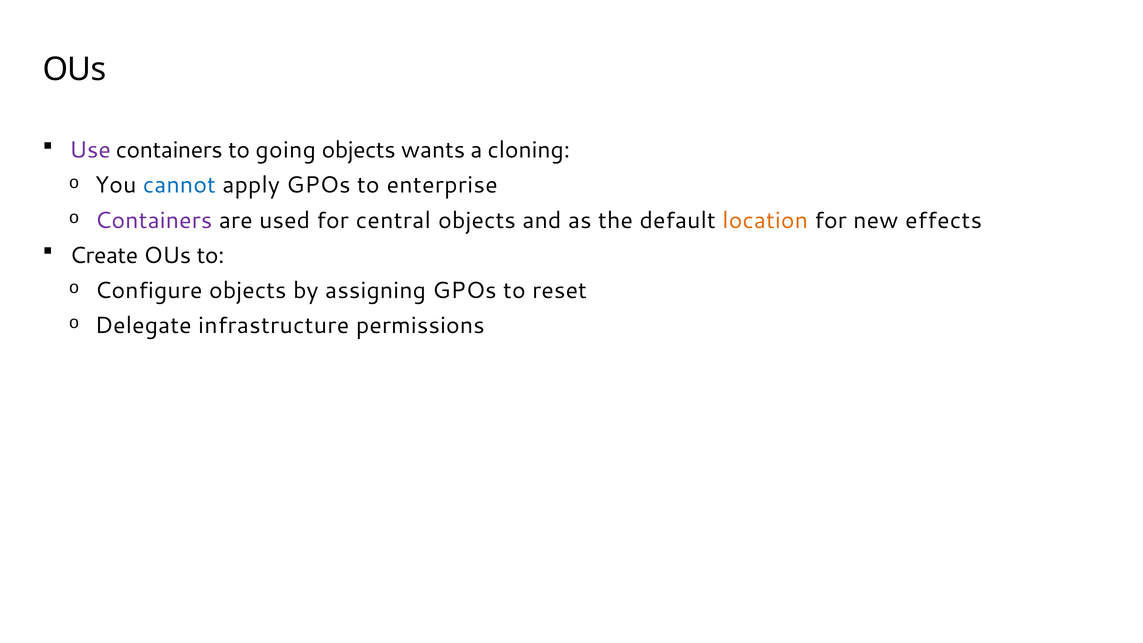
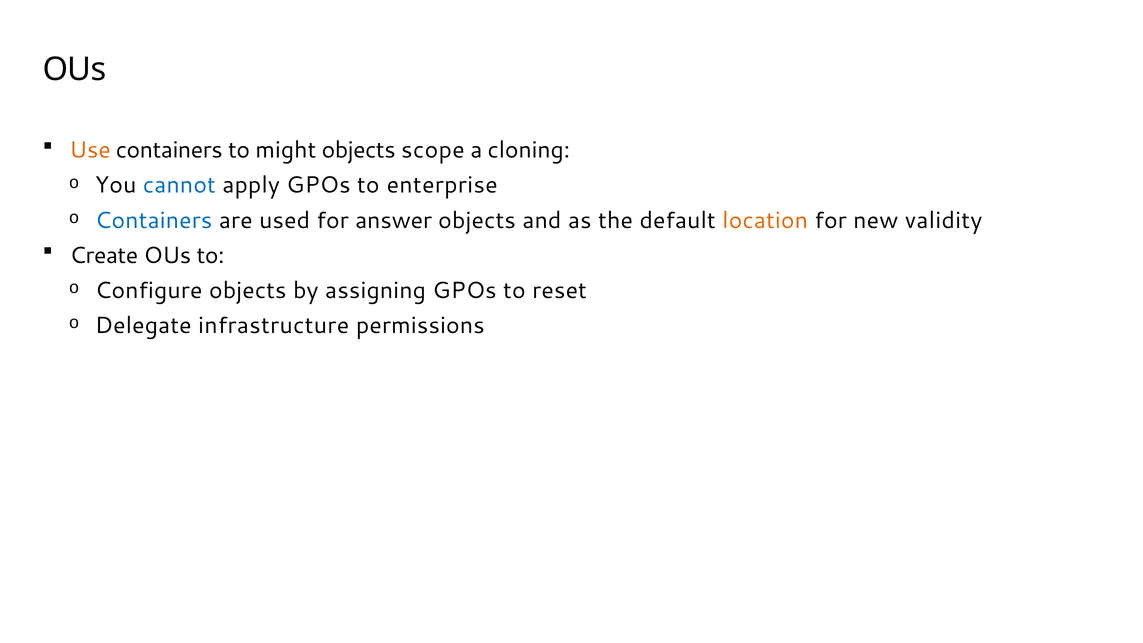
Use colour: purple -> orange (90, 150)
going: going -> might (286, 150)
wants: wants -> scope (433, 150)
Containers colour: purple -> blue (154, 220)
central: central -> answer (394, 220)
effects: effects -> validity (944, 220)
